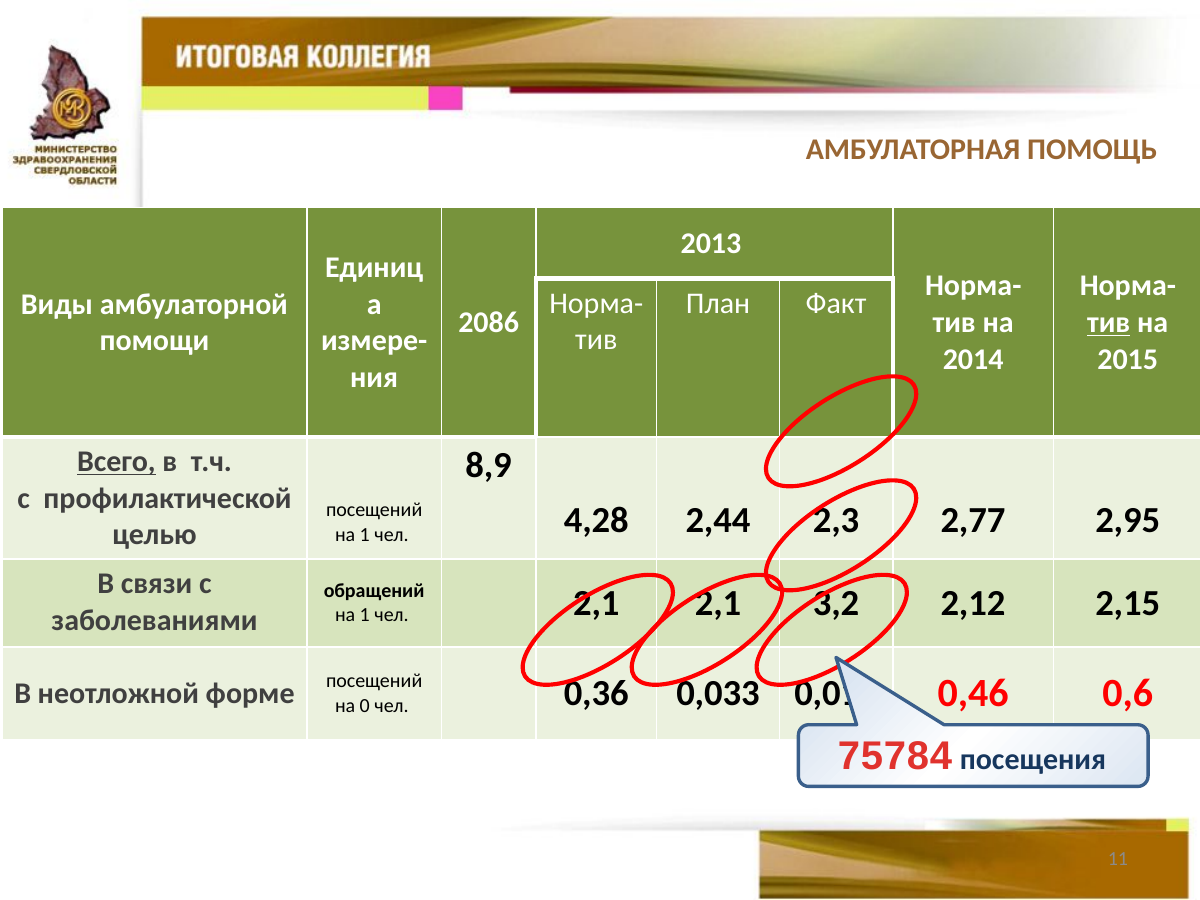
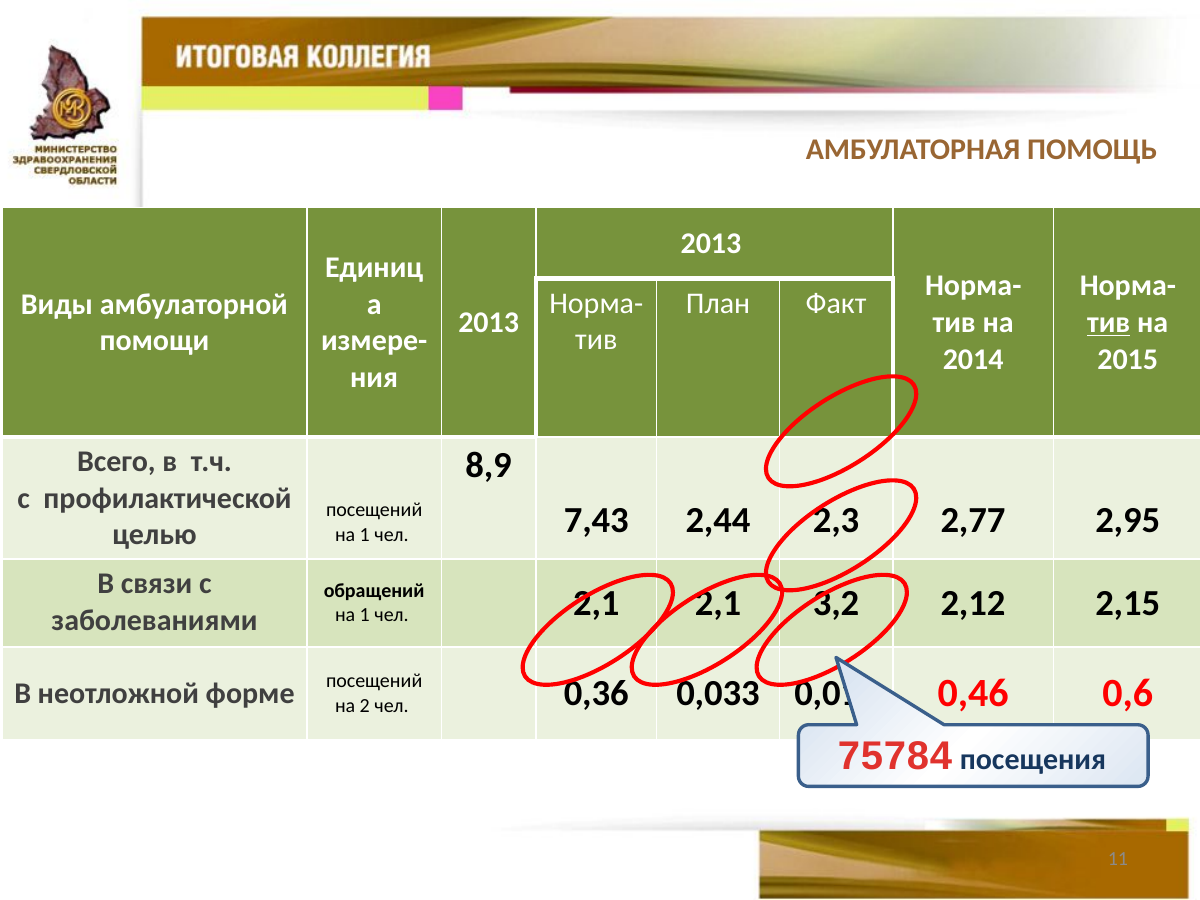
2086: 2086 -> 2013 (489, 323)
Всего underline: present -> none (116, 462)
4,28: 4,28 -> 7,43 (596, 521)
0: 0 -> 2 (365, 706)
